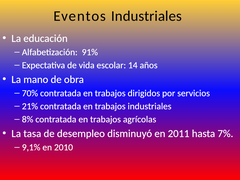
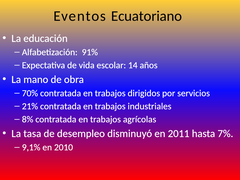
Eventos Industriales: Industriales -> Ecuatoriano (147, 16)
